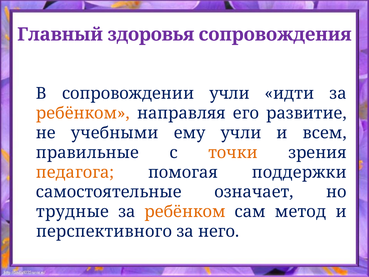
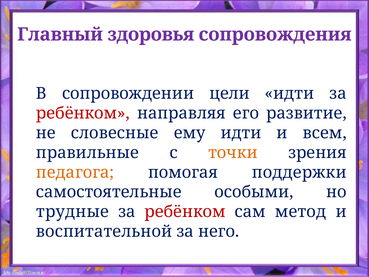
сопровождении учли: учли -> цели (229, 93)
ребёнком colour: orange -> red (83, 113)
учебными: учебными -> словесные (115, 133)
ему учли: учли -> идти (241, 133)
означает: означает -> особыми (254, 192)
ребёнком colour: orange -> red (185, 212)
перспективного: перспективного -> воспитательной (104, 231)
